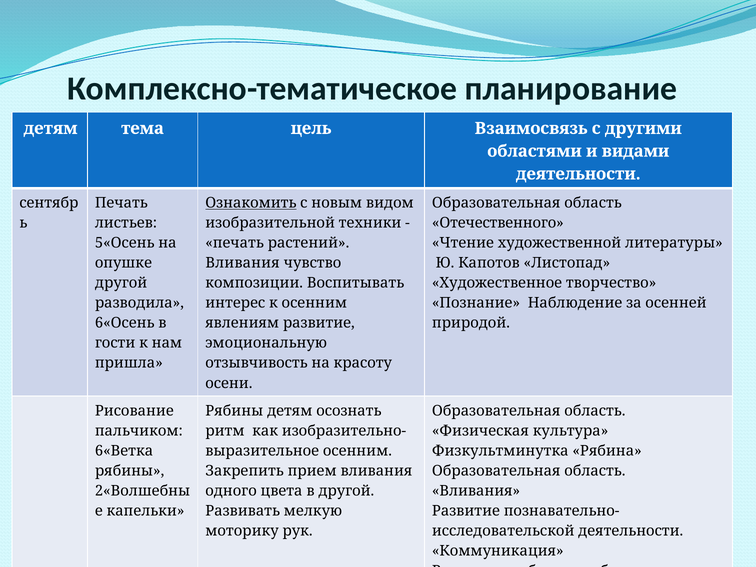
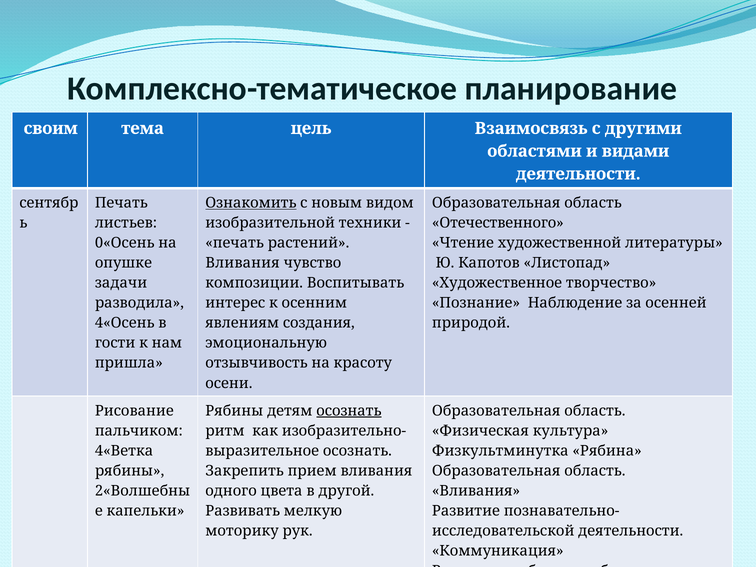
детям: детям -> своим (51, 128)
5«Осень: 5«Осень -> 0«Осень (125, 243)
другой: другой -> задачи (121, 283)
6«Осень: 6«Осень -> 4«Осень (125, 323)
явлениям развитие: развитие -> создания (319, 323)
осознать underline: none -> present (349, 411)
6«Ветка: 6«Ветка -> 4«Ветка (124, 451)
осенним: осенним -> осознать (357, 451)
